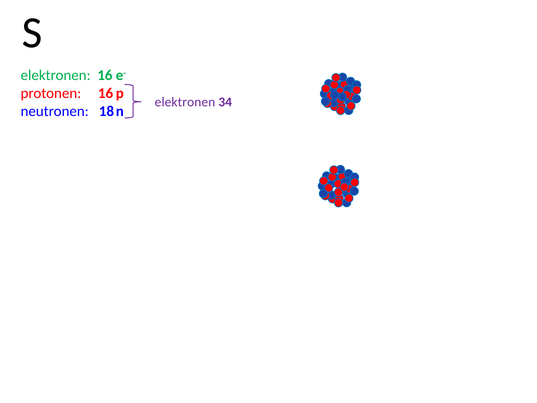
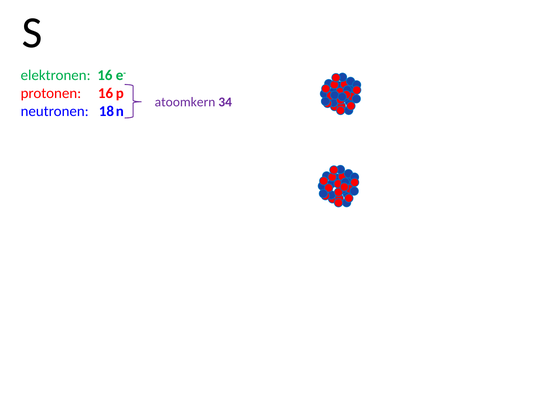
elektronen: elektronen -> atoomkern (185, 102)
